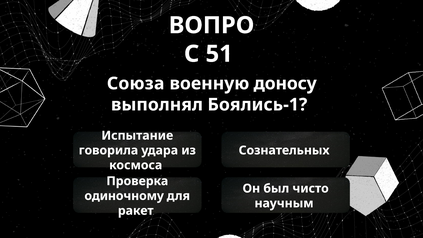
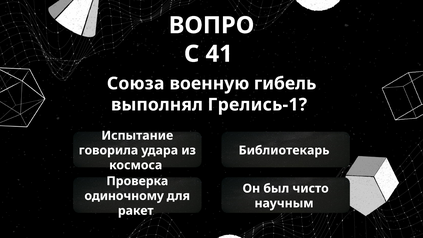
51: 51 -> 41 (219, 54)
доносу: доносу -> гибель (285, 84)
Боялись-1: Боялись-1 -> Грелись-1 (257, 105)
Сознательных: Сознательных -> Библиотекарь (284, 150)
